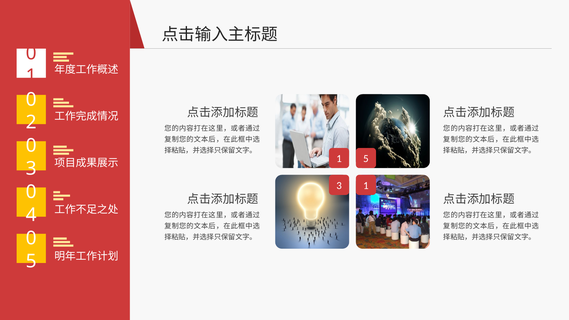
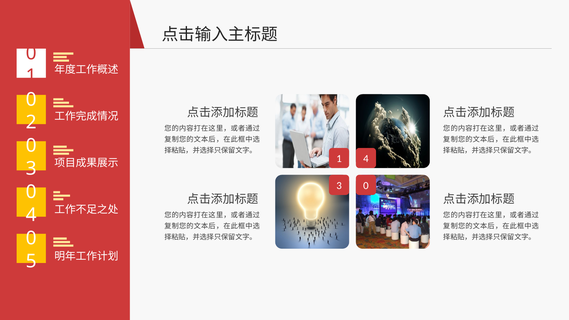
1 5: 5 -> 4 (366, 159)
1: 1 -> 0 (366, 186)
